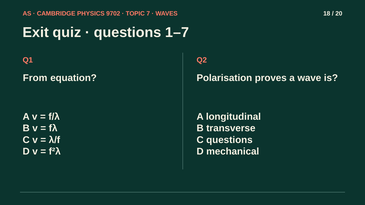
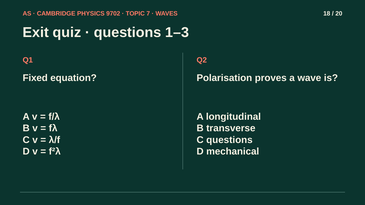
1–7: 1–7 -> 1–3 (177, 33)
From: From -> Fixed (35, 78)
